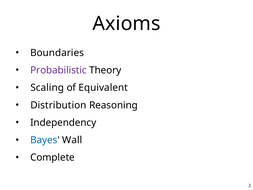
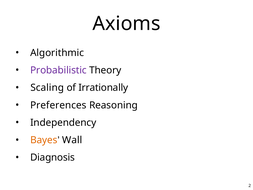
Boundaries: Boundaries -> Algorithmic (57, 53)
Equivalent: Equivalent -> Irrationally (103, 88)
Distribution: Distribution -> Preferences (58, 105)
Bayes colour: blue -> orange (44, 140)
Complete: Complete -> Diagnosis (53, 157)
